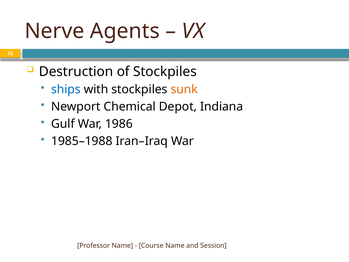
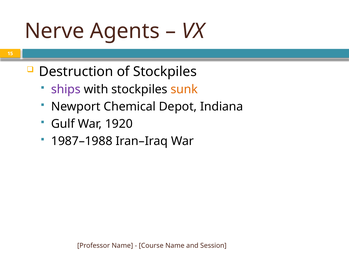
ships colour: blue -> purple (66, 89)
1986: 1986 -> 1920 (119, 124)
1985–1988: 1985–1988 -> 1987–1988 (82, 141)
